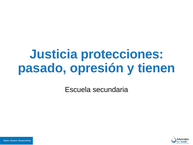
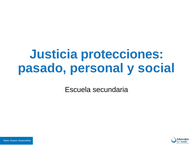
opresión: opresión -> personal (97, 68)
tienen: tienen -> social (156, 68)
